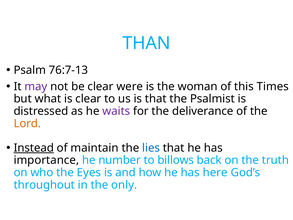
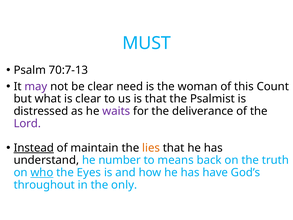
THAN: THAN -> MUST (147, 43)
76:7-13: 76:7-13 -> 70:7-13 (68, 70)
were: were -> need (130, 86)
Times: Times -> Count (273, 86)
Lord colour: orange -> purple (27, 123)
lies colour: blue -> orange (151, 148)
importance: importance -> understand (46, 160)
billows: billows -> means (176, 160)
who underline: none -> present (42, 172)
here: here -> have (215, 172)
